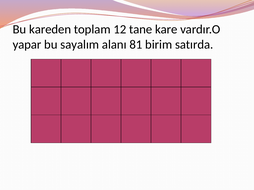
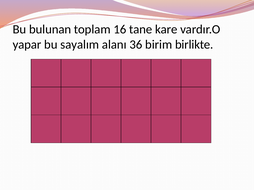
kareden: kareden -> bulunan (50, 29)
12: 12 -> 16 (120, 29)
81: 81 -> 36 (136, 45)
satırda: satırda -> birlikte (194, 45)
